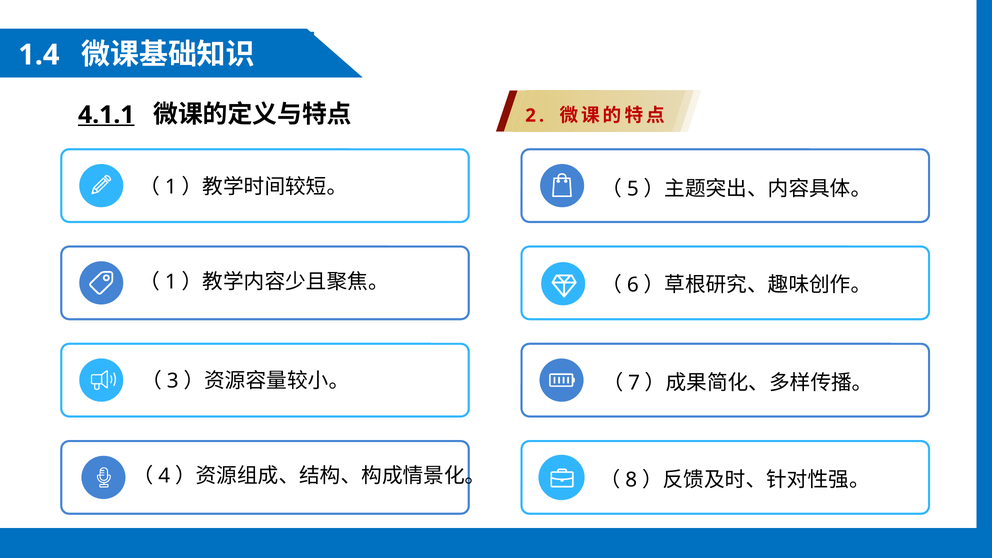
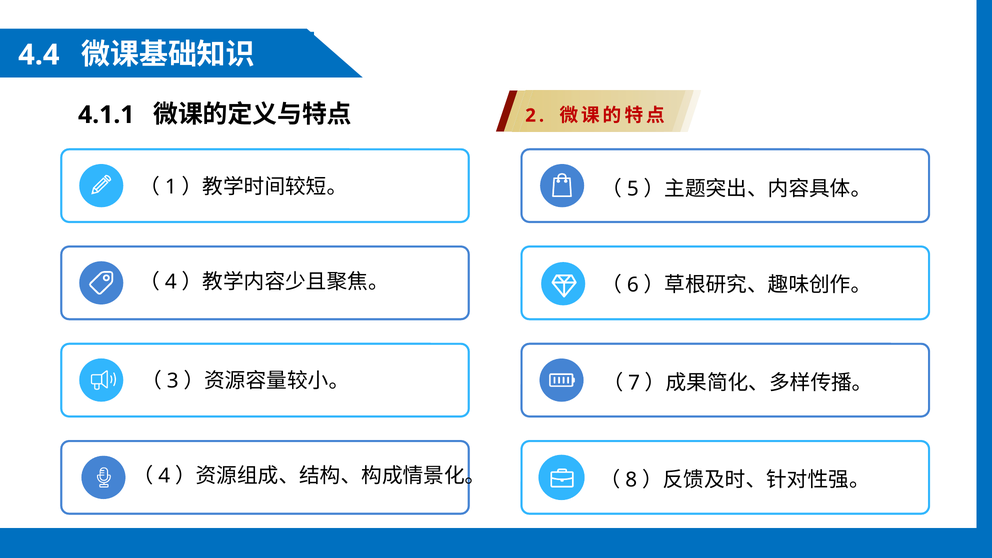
1.4: 1.4 -> 4.4 (39, 55)
4.1.1 underline: present -> none (106, 115)
1: 1 -> 4 (171, 282)
